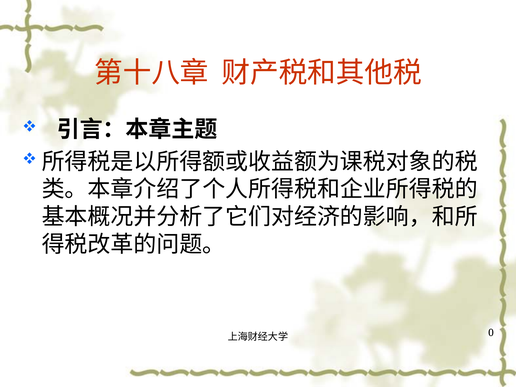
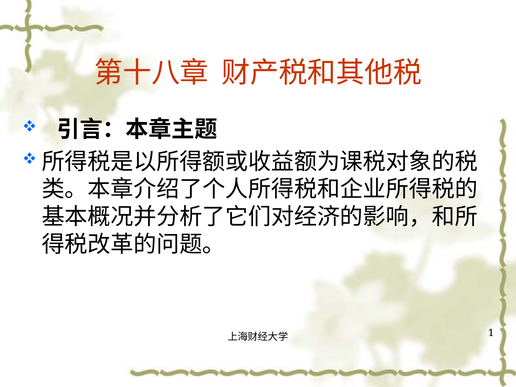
0: 0 -> 1 (491, 333)
